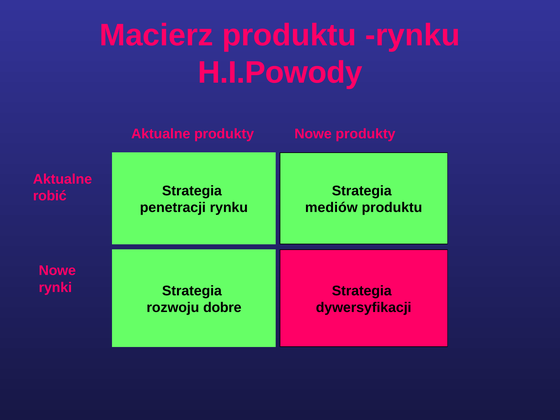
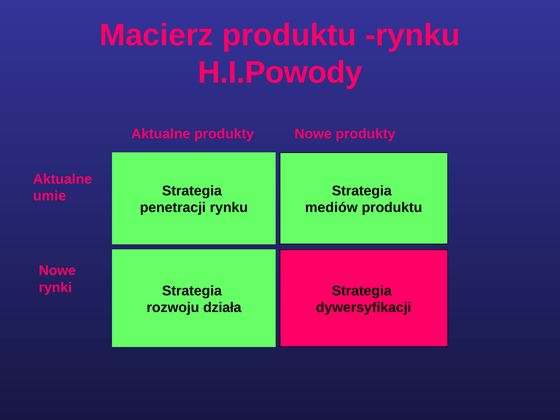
robić: robić -> umie (50, 196)
dobre: dobre -> działa (222, 308)
